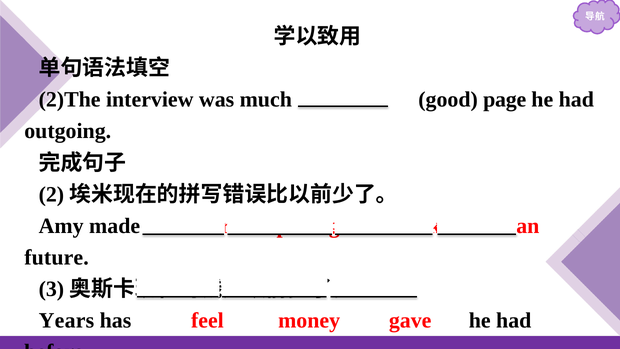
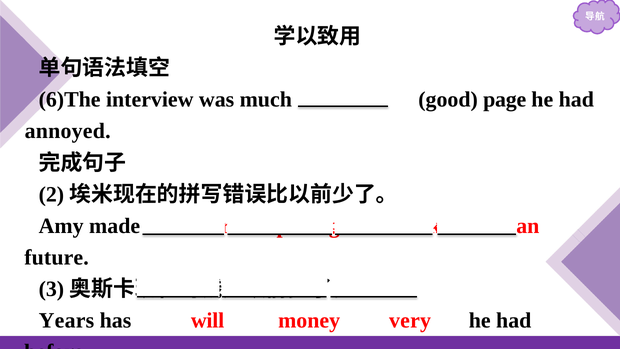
2)The: 2)The -> 6)The (70, 100)
outgoing: outgoing -> annoyed (68, 131)
feel: feel -> will (208, 320)
gave: gave -> very (410, 320)
